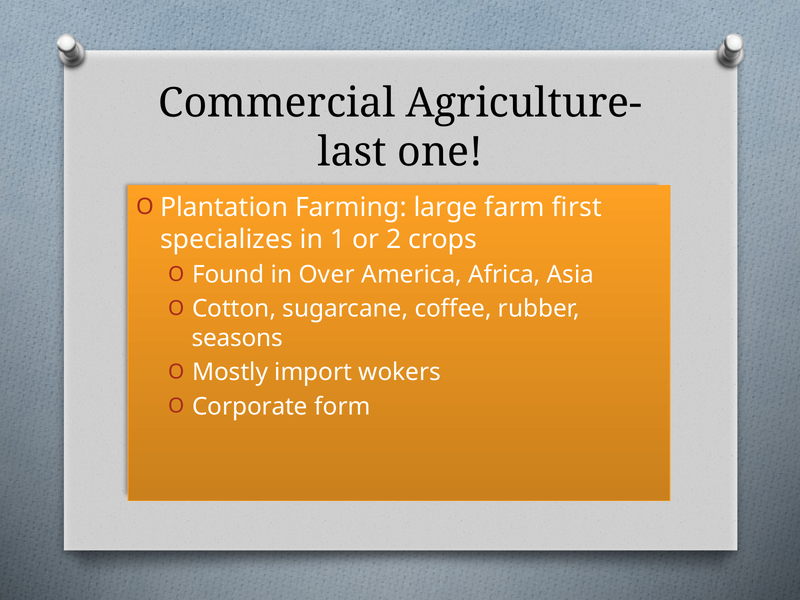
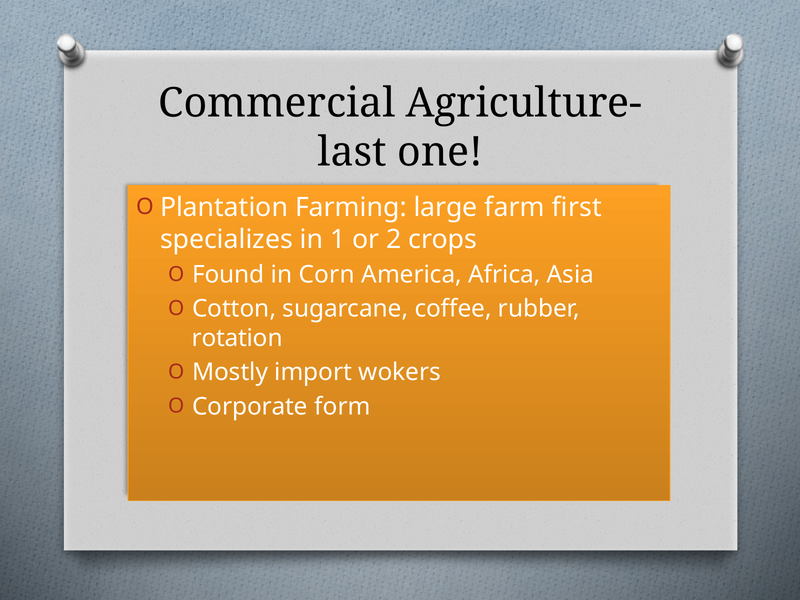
Over: Over -> Corn (327, 275)
seasons: seasons -> rotation (237, 338)
